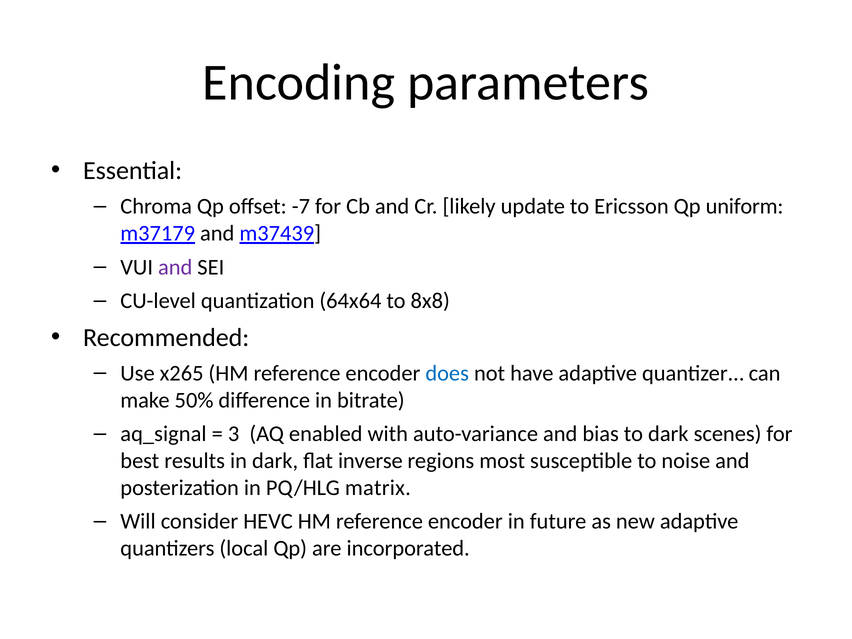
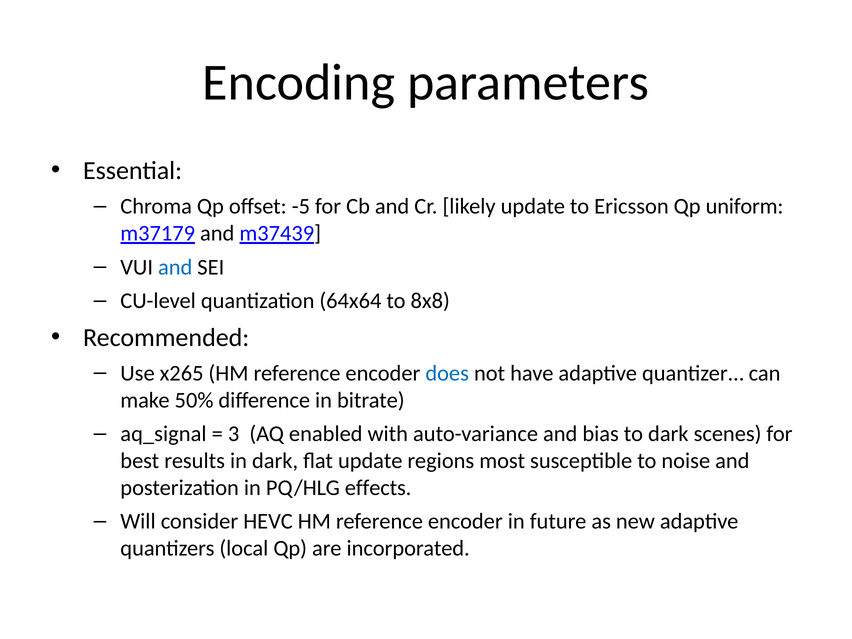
-7: -7 -> -5 (301, 206)
and colour: purple -> blue (175, 267)
flat inverse: inverse -> update (370, 461)
matrix: matrix -> effects (378, 488)
